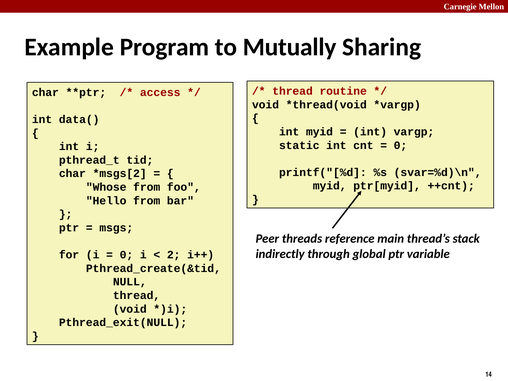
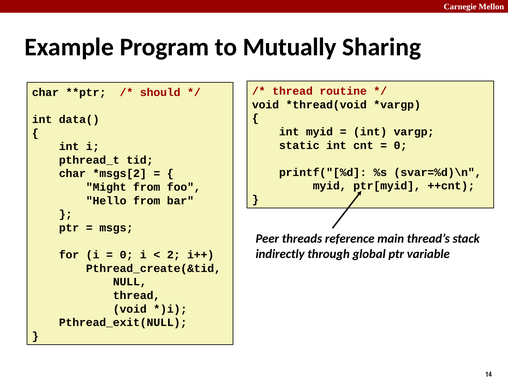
access: access -> should (160, 92)
Whose: Whose -> Might (106, 187)
